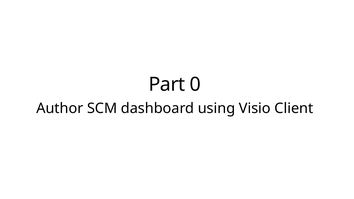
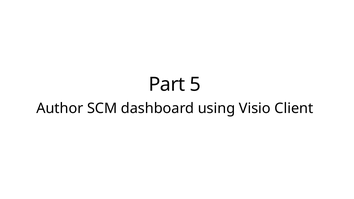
0: 0 -> 5 (195, 84)
